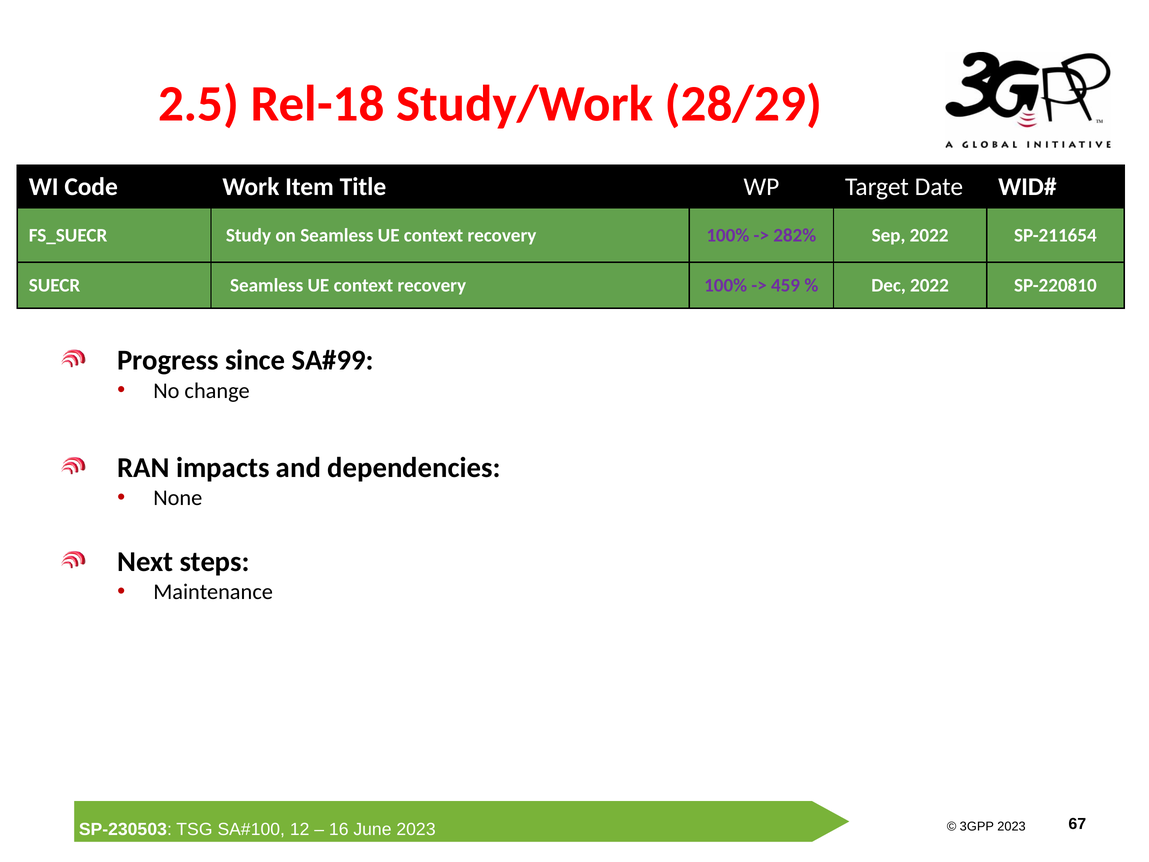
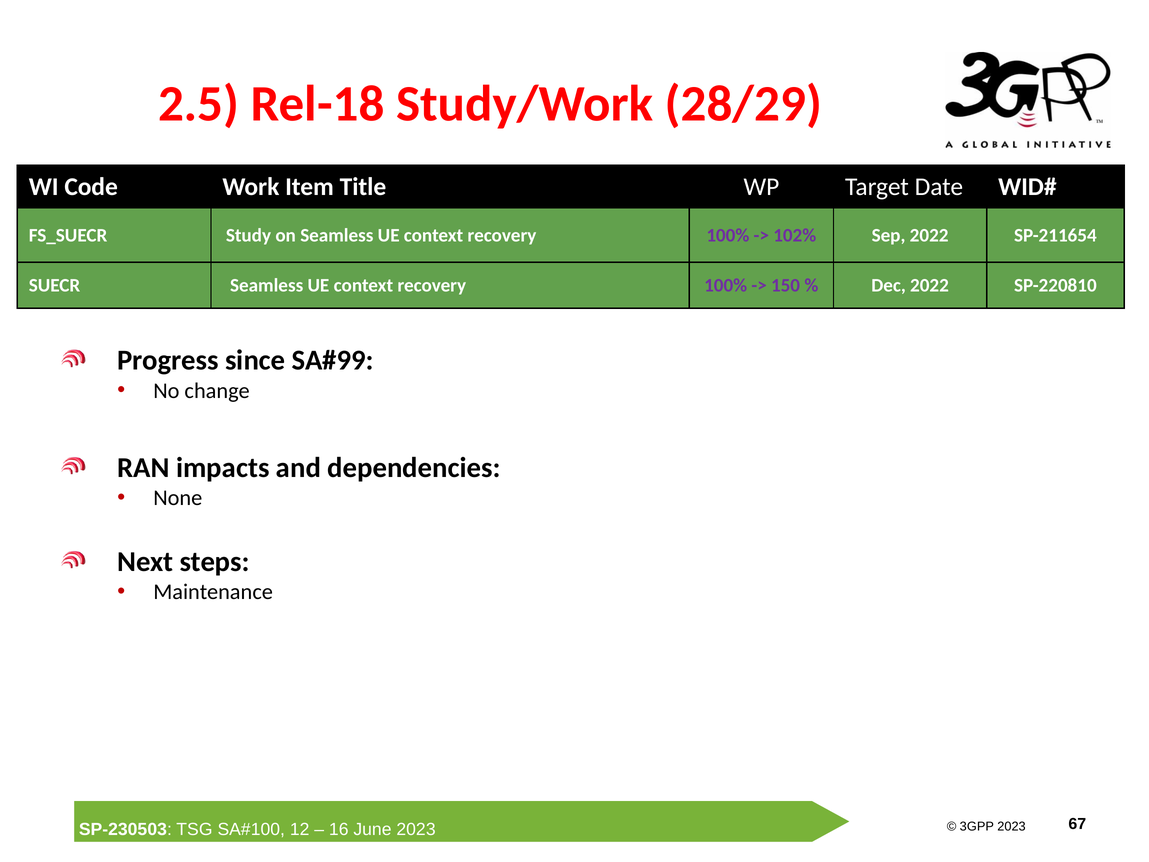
282%: 282% -> 102% (795, 235)
459: 459 -> 150 (786, 285)
